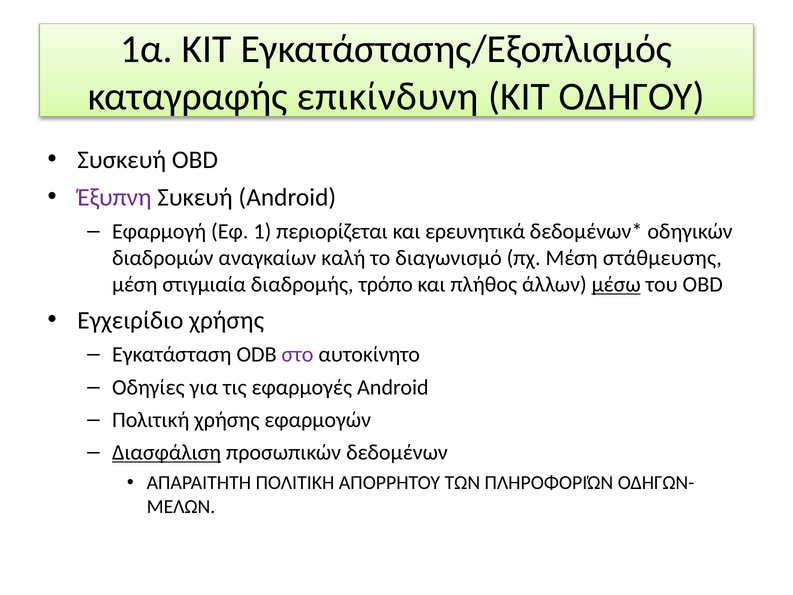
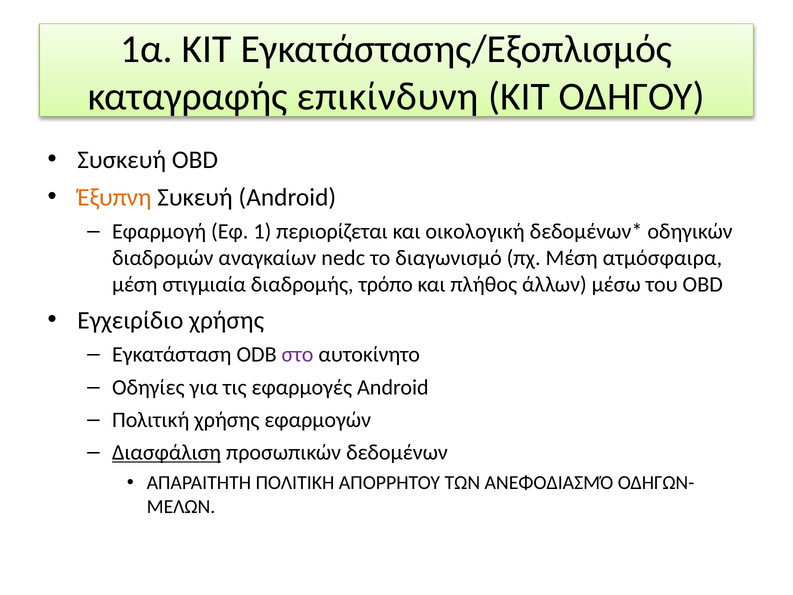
Έξυπνη colour: purple -> orange (114, 197)
ερευνητικά: ερευνητικά -> οικολογική (475, 232)
καλή: καλή -> nedc (343, 258)
στάθμευσης: στάθμευσης -> ατμόσφαιρα (662, 258)
μέσω underline: present -> none (616, 284)
ΠΛΗΡΟΦΟΡΙΏΝ: ΠΛΗΡΟΦΟΡΙΏΝ -> ΑΝΕΦΟΔΙΑΣΜΌ (549, 483)
